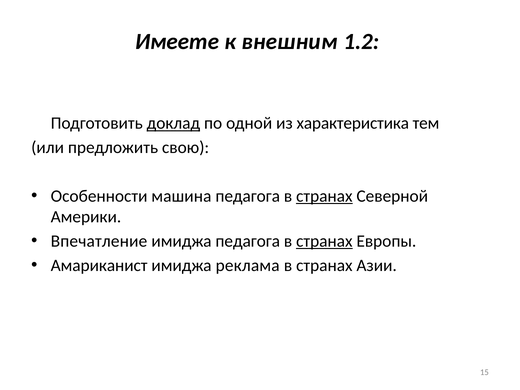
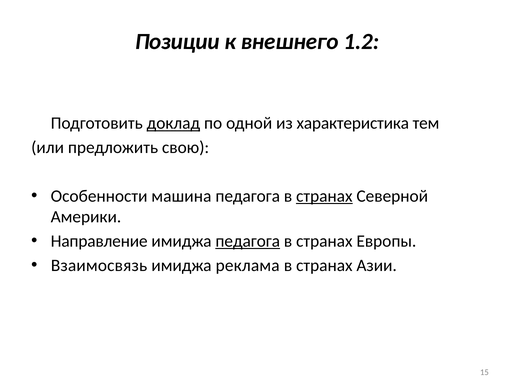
Имеете: Имеете -> Позиции (177, 42)
внешним: внешним -> внешнего (290, 42)
Впечатление: Впечатление -> Направление (99, 241)
педагога underline: none -> present (248, 241)
странах underline: present -> none (324, 241)
Амариканист: Амариканист -> Взаимосвязь (99, 265)
